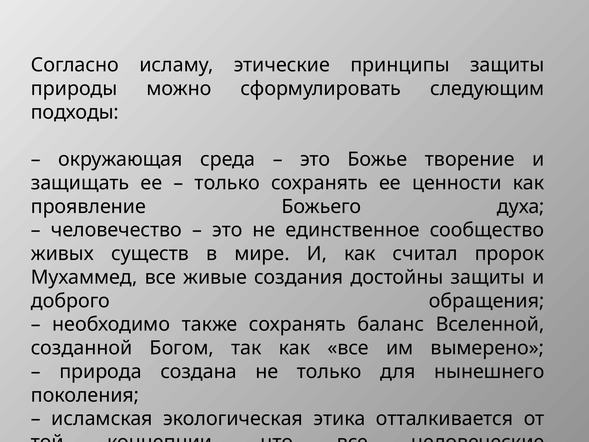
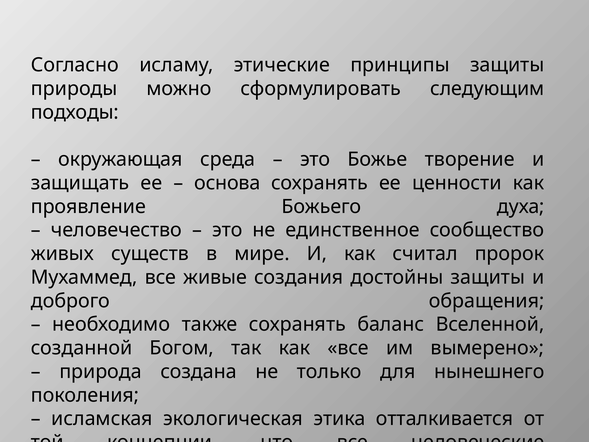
только: только -> основа (227, 183)
